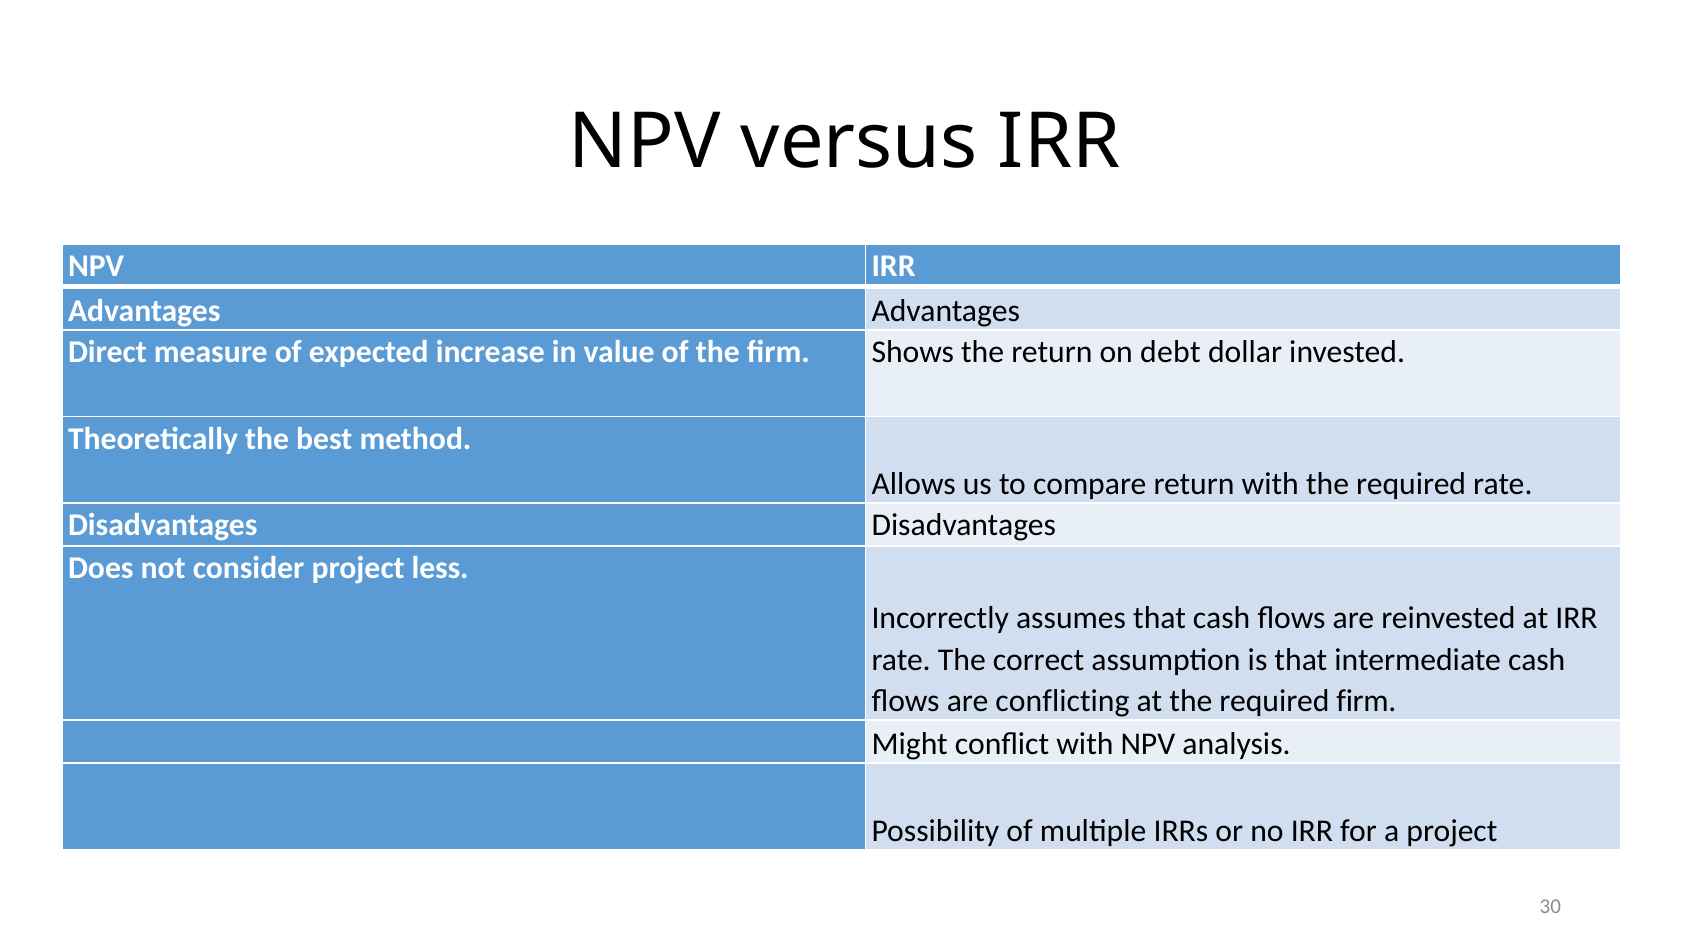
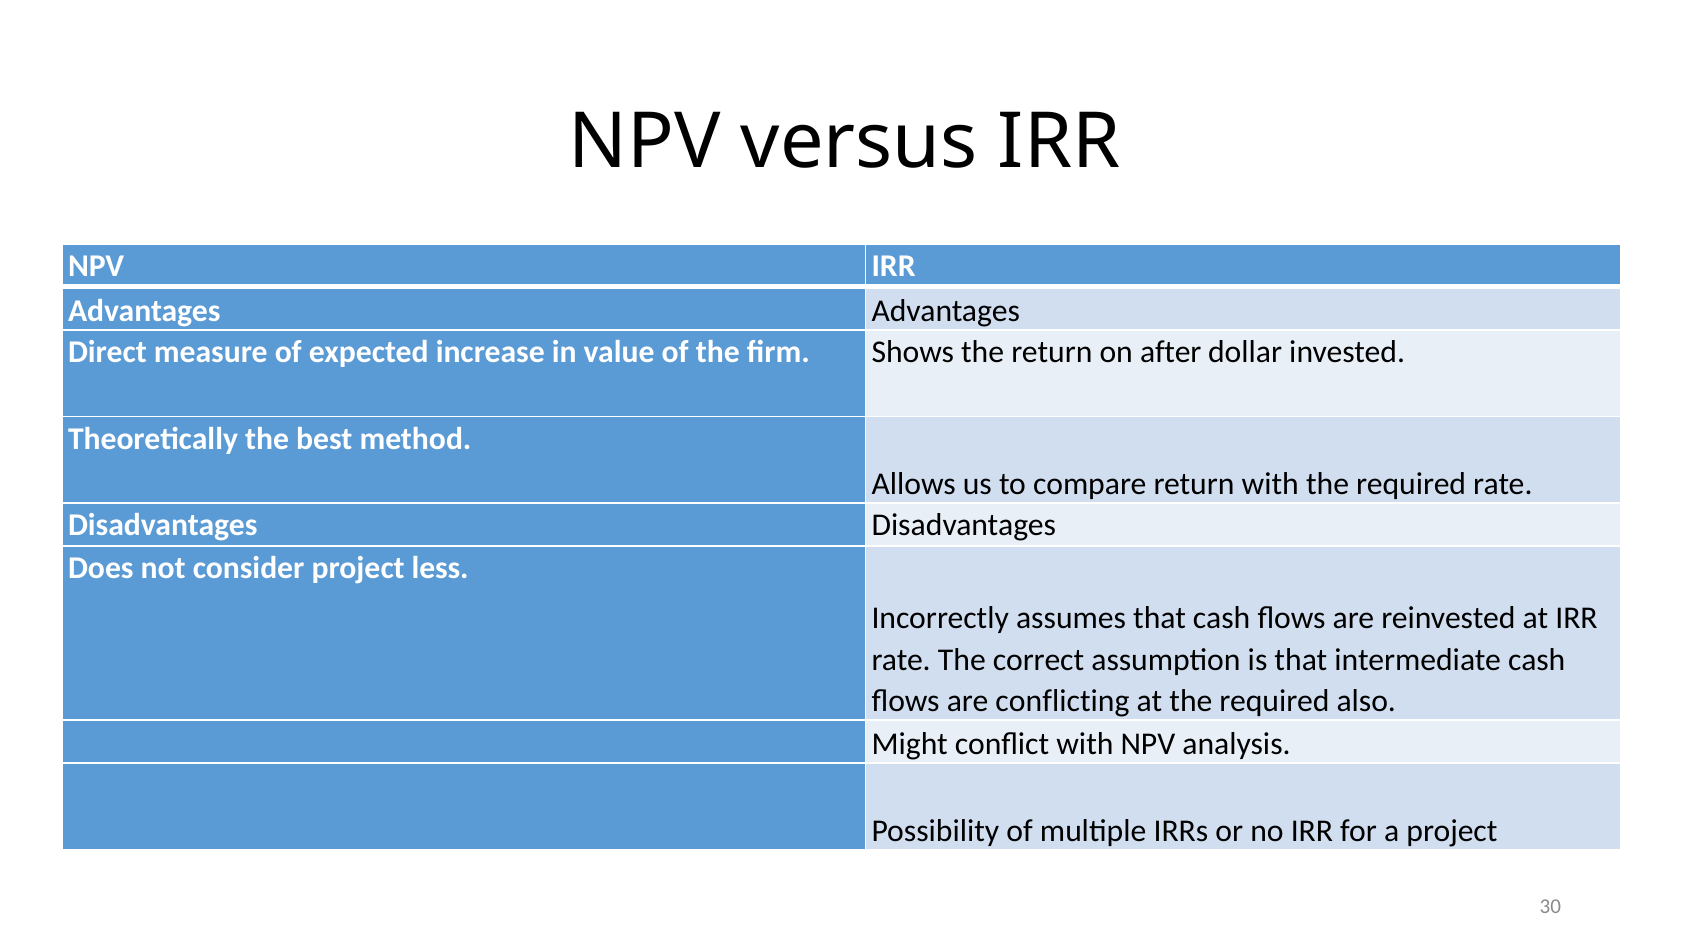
debt: debt -> after (1171, 352)
required firm: firm -> also (1366, 702)
